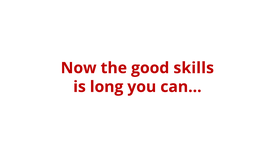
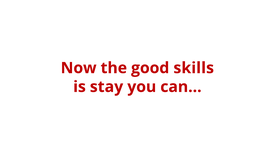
long: long -> stay (107, 87)
